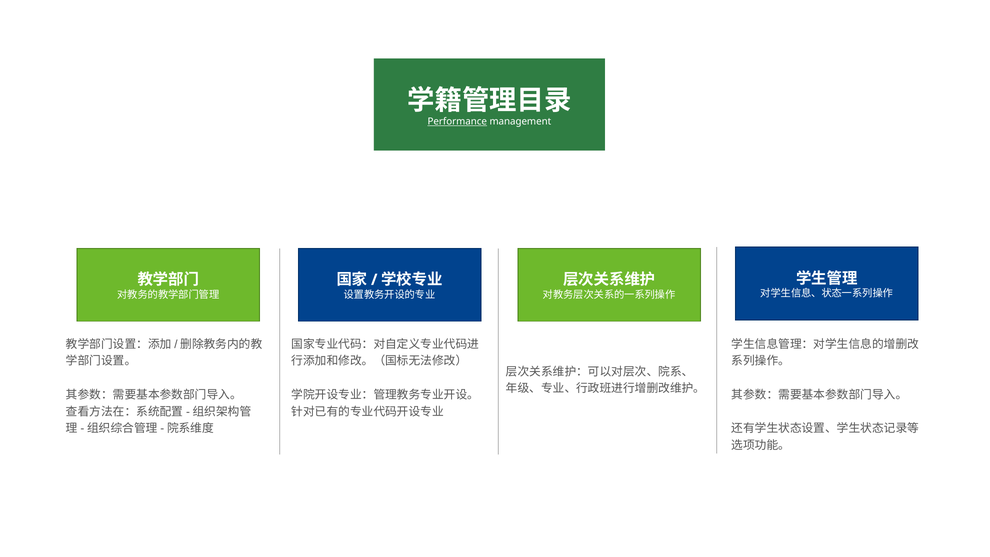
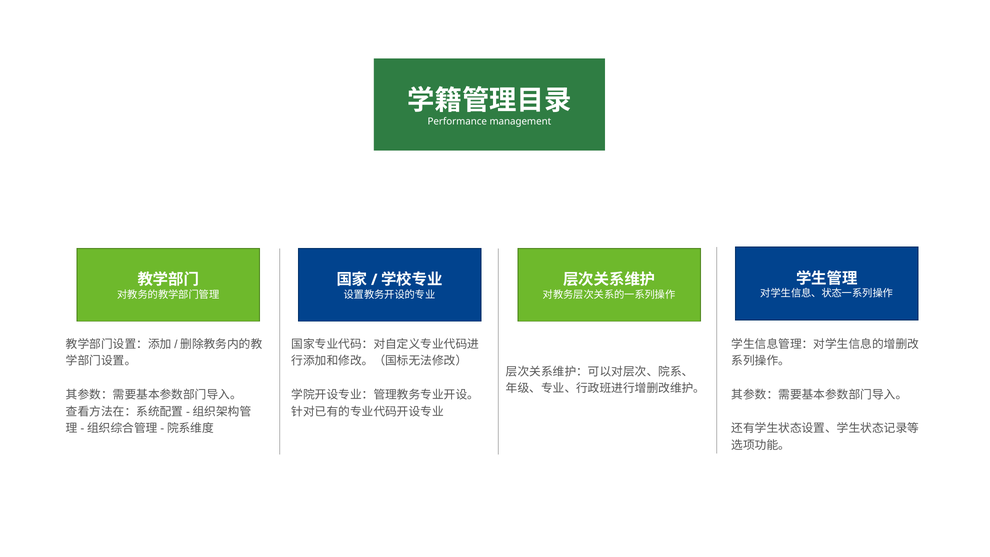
Performance underline: present -> none (457, 122)
